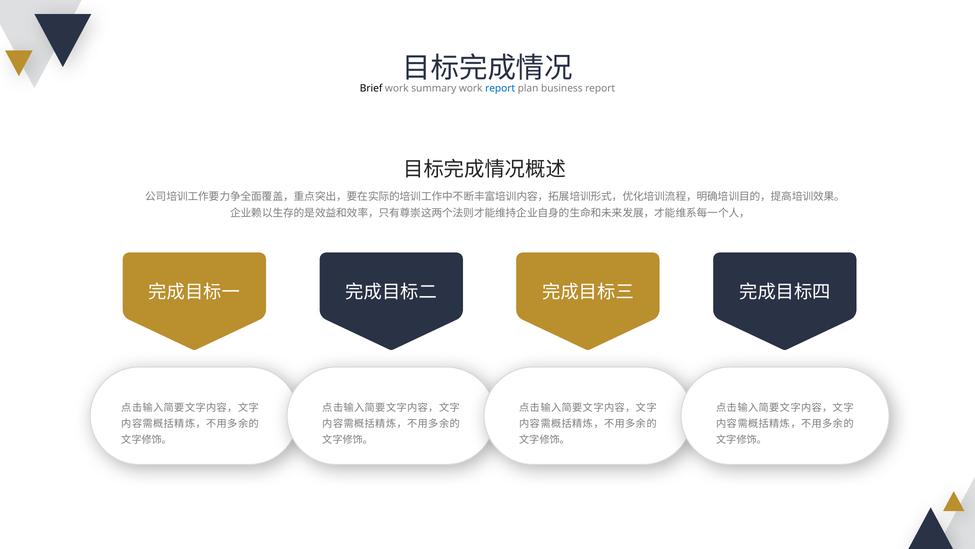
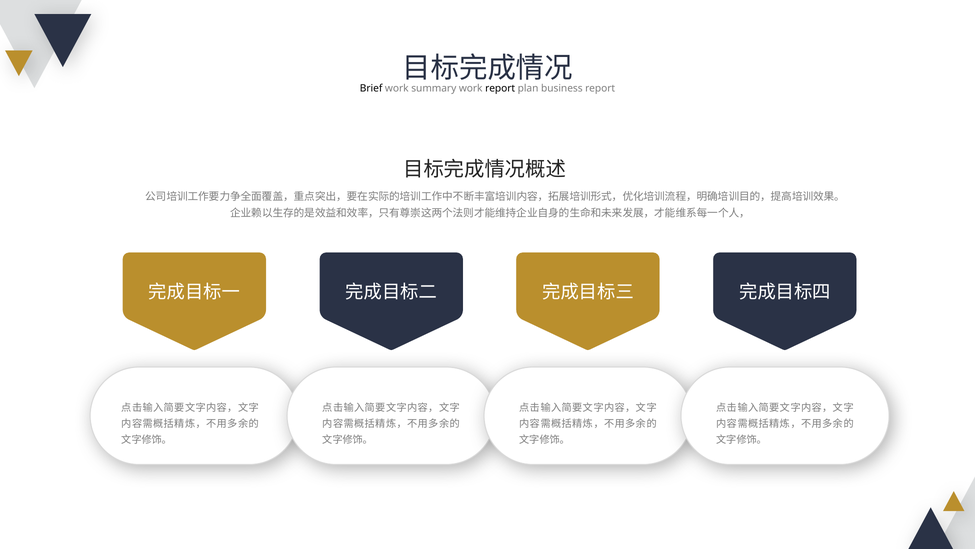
report colour: blue -> black (500, 88)
